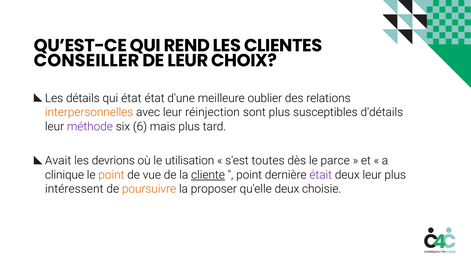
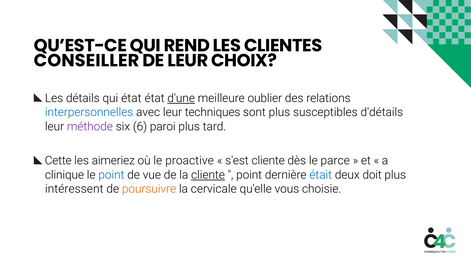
d'une underline: none -> present (181, 98)
interpersonnelles colour: orange -> blue (89, 112)
réinjection: réinjection -> techniques (213, 112)
mais: mais -> paroi (163, 127)
Avait: Avait -> Cette (58, 161)
devrions: devrions -> aimeriez (113, 161)
utilisation: utilisation -> proactive (190, 161)
s'est toutes: toutes -> cliente (268, 161)
point colour: orange -> blue (111, 175)
était colour: purple -> blue (321, 175)
deux leur: leur -> doit (372, 175)
proposer: proposer -> cervicale (214, 189)
qu'elle deux: deux -> vous (287, 189)
